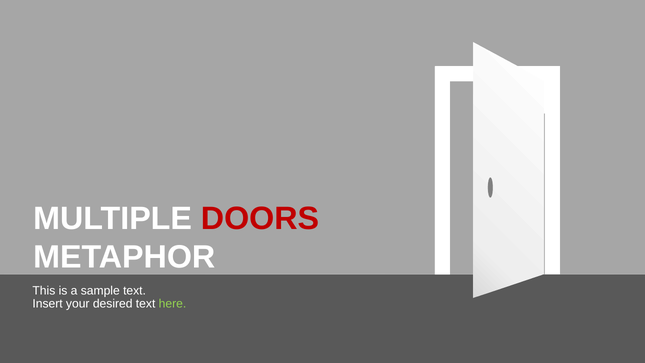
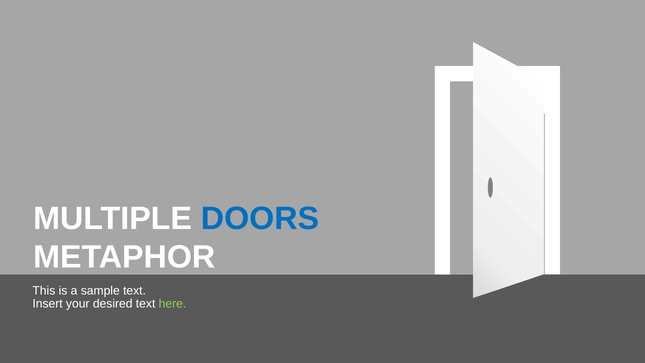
DOORS colour: red -> blue (260, 218)
